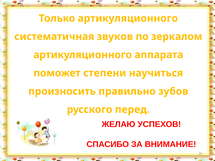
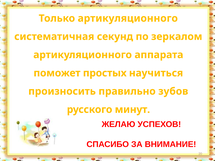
звуков: звуков -> секунд (115, 37)
степени: степени -> простых (105, 73)
перед: перед -> минут (132, 110)
